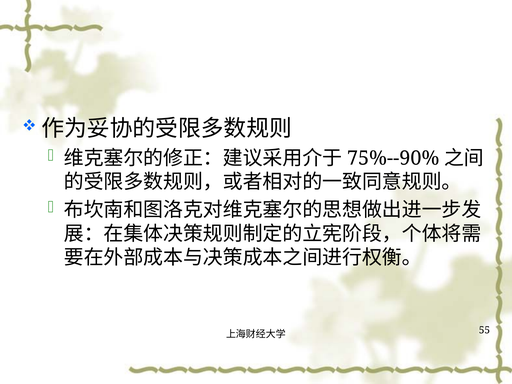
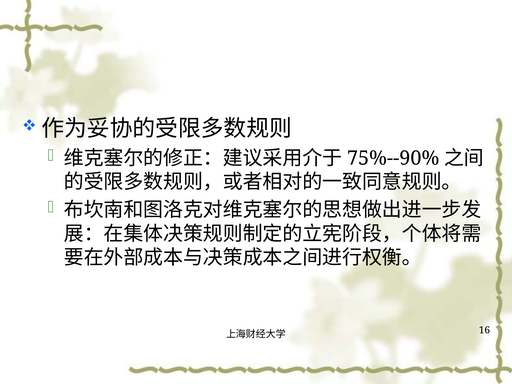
55: 55 -> 16 (484, 330)
